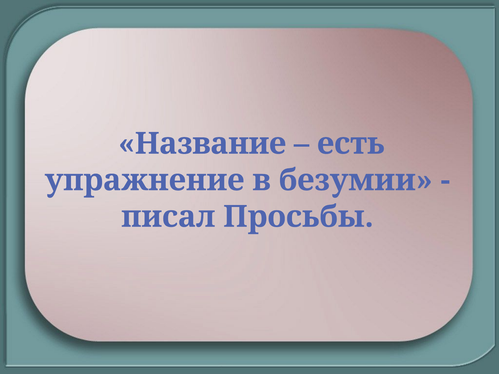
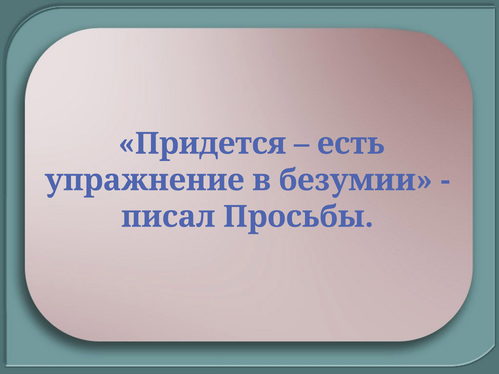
Название: Название -> Придется (202, 144)
